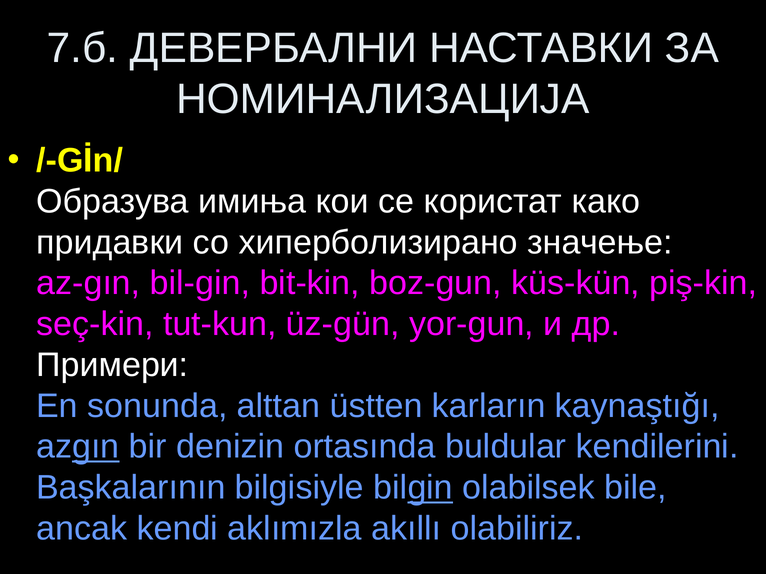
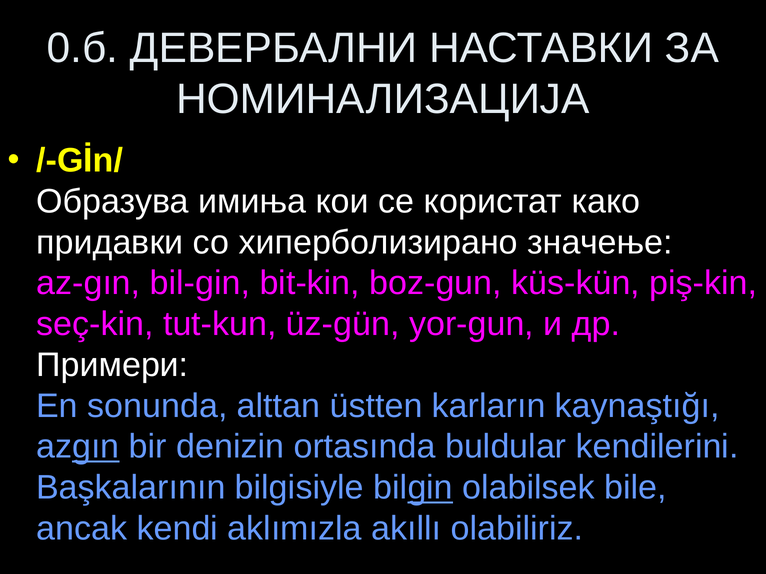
7.б: 7.б -> 0.б (82, 48)
